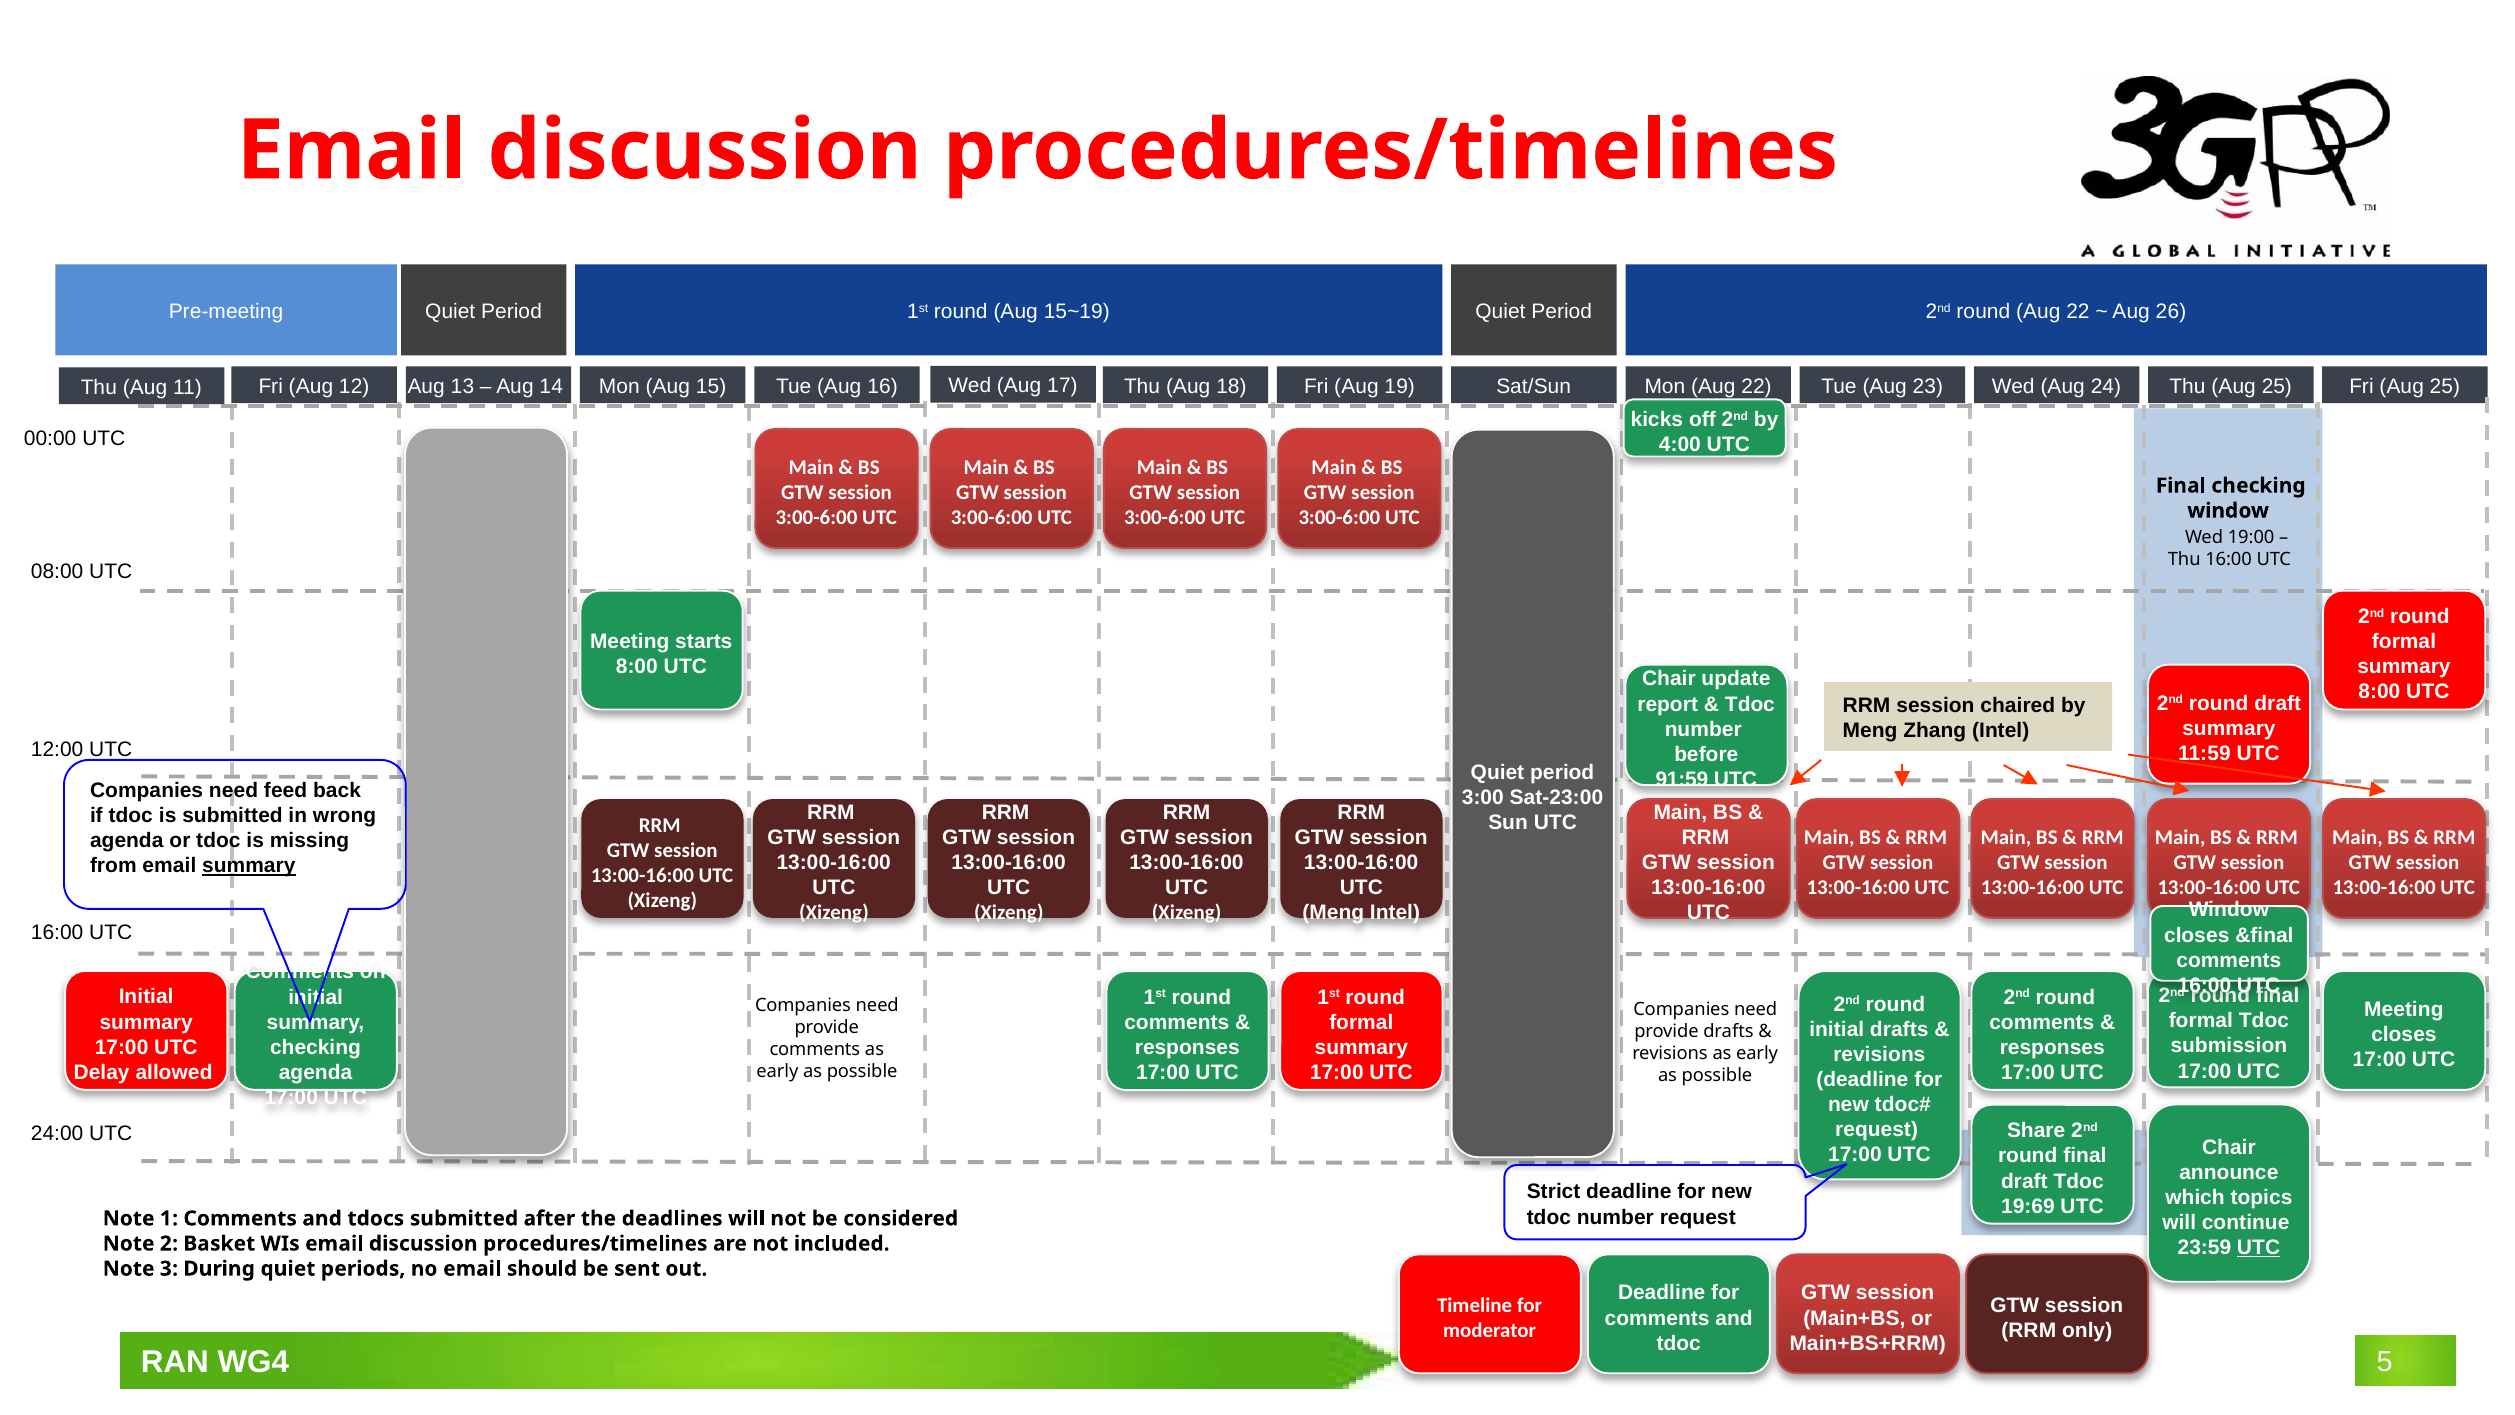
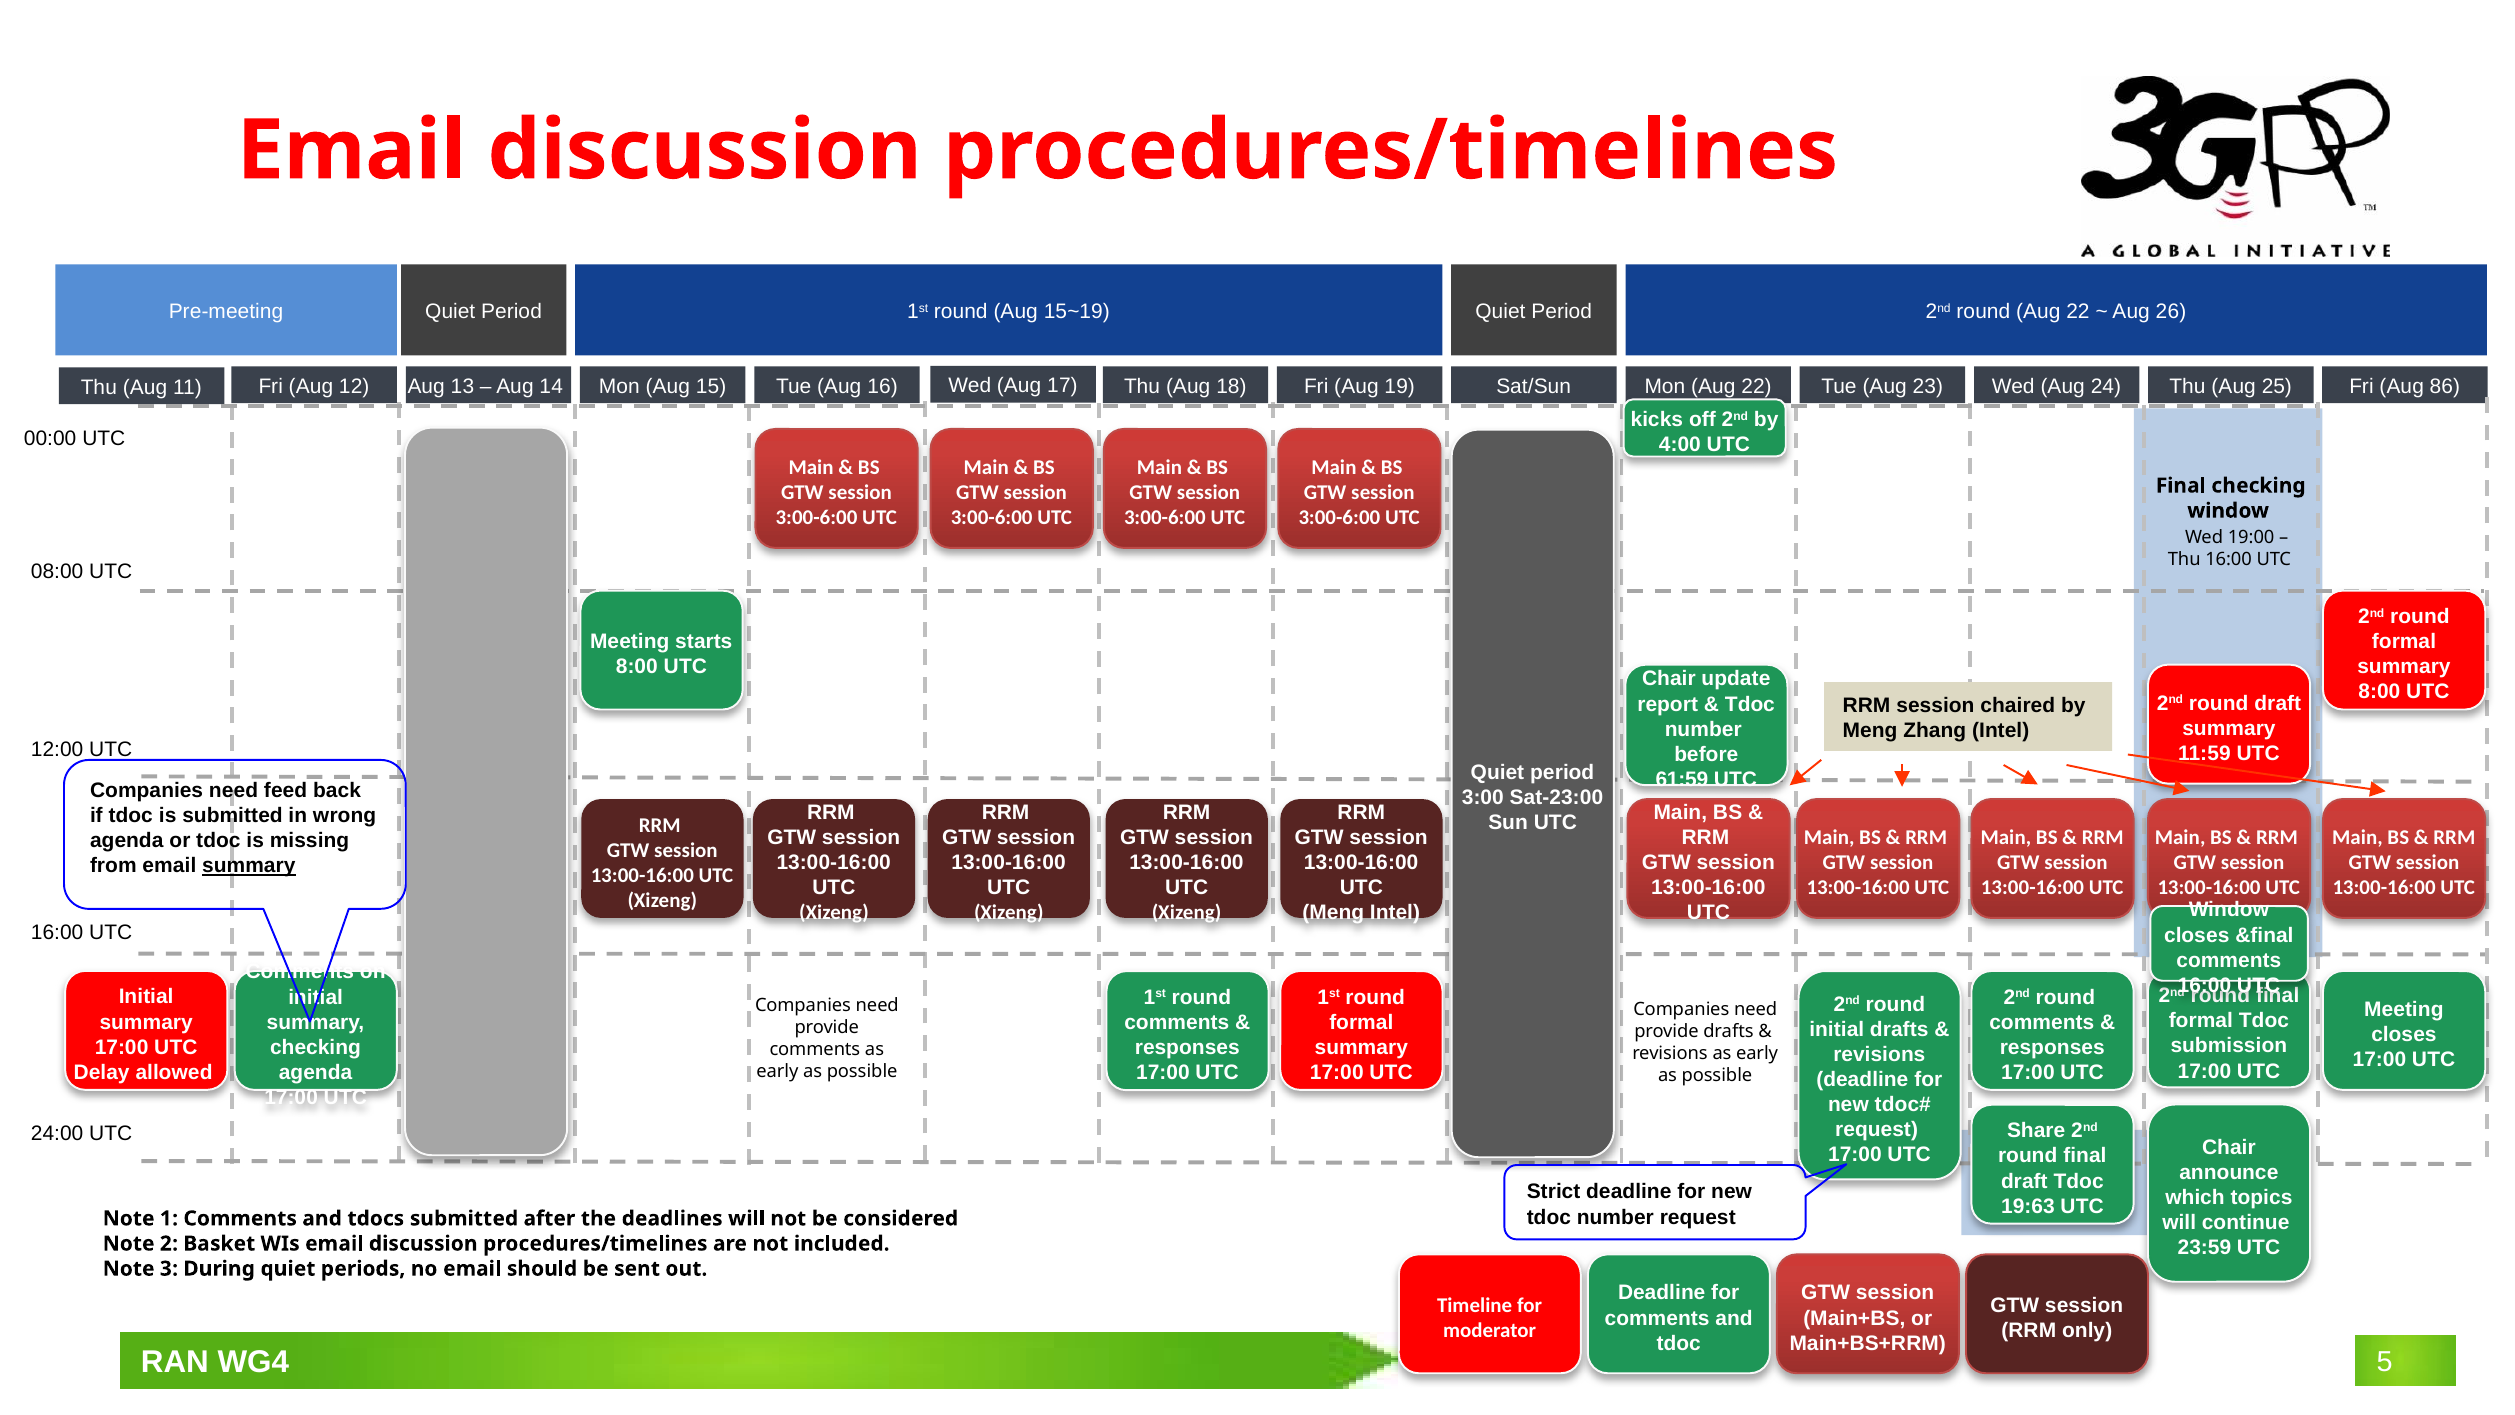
Fri Aug 25: 25 -> 86 (2445, 386)
91:59: 91:59 -> 61:59 (1682, 779)
19:69: 19:69 -> 19:63 (2028, 1206)
UTC underline: present -> none (2259, 1247)
